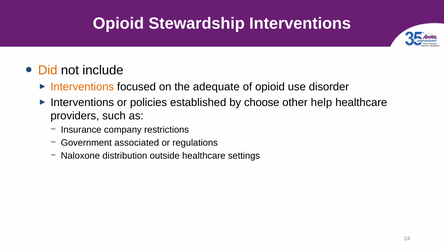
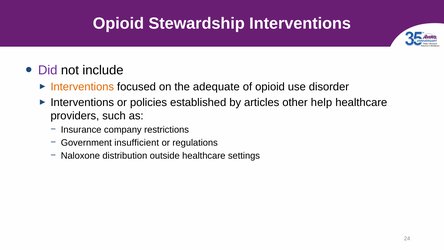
Did colour: orange -> purple (48, 70)
choose: choose -> articles (262, 102)
associated: associated -> insufficient (137, 143)
